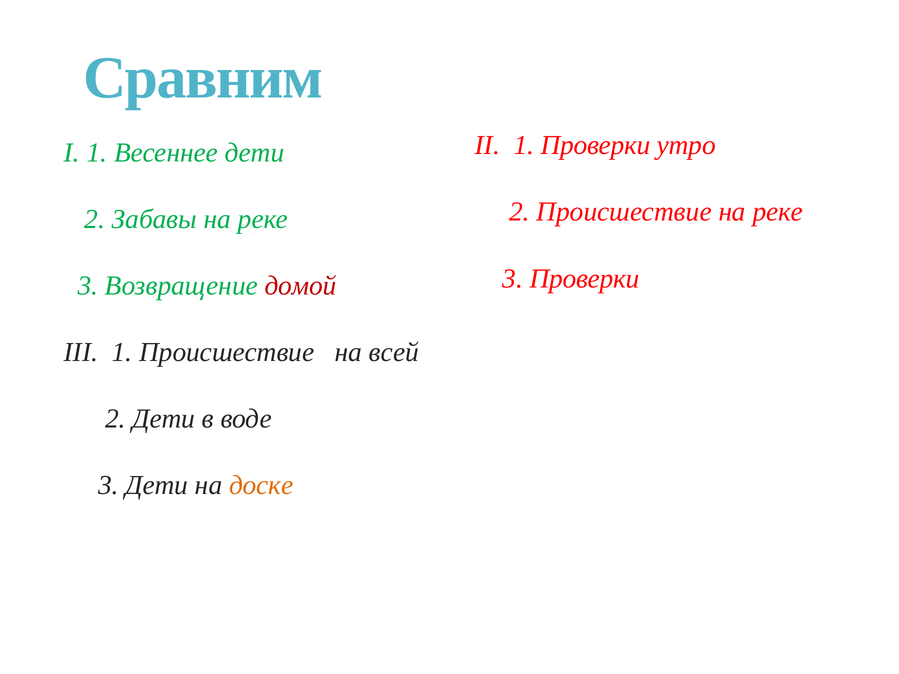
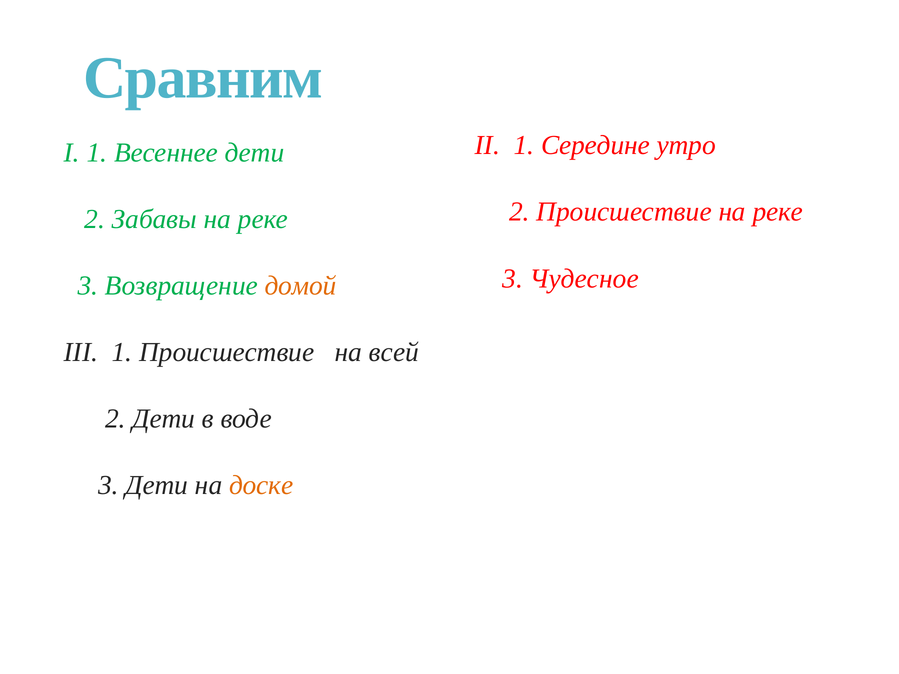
1 Проверки: Проверки -> Середине (595, 145)
3 Проверки: Проверки -> Чудесное (584, 279)
домой colour: red -> orange (301, 286)
